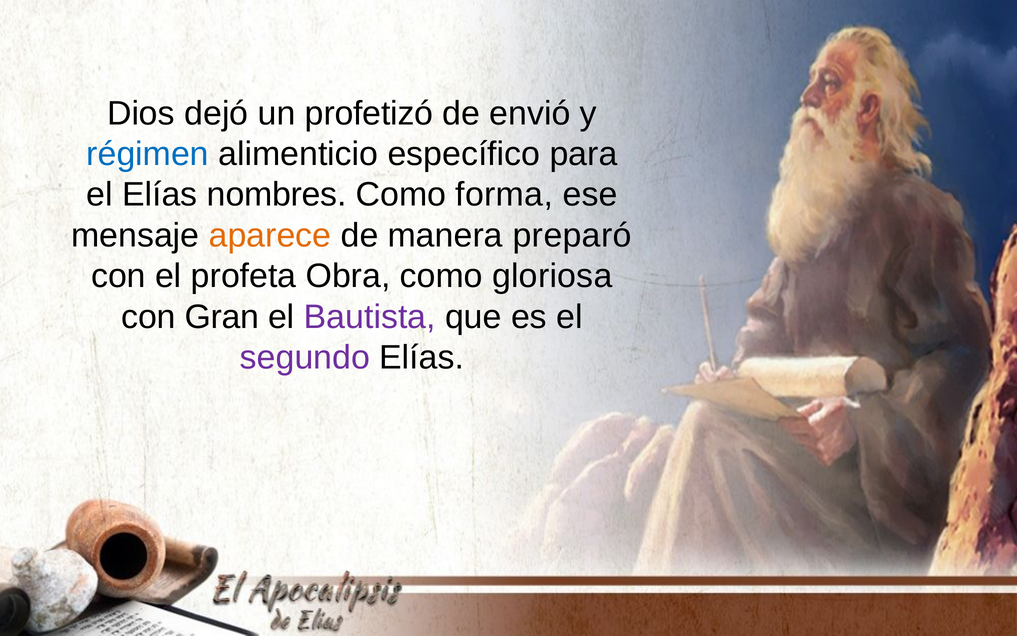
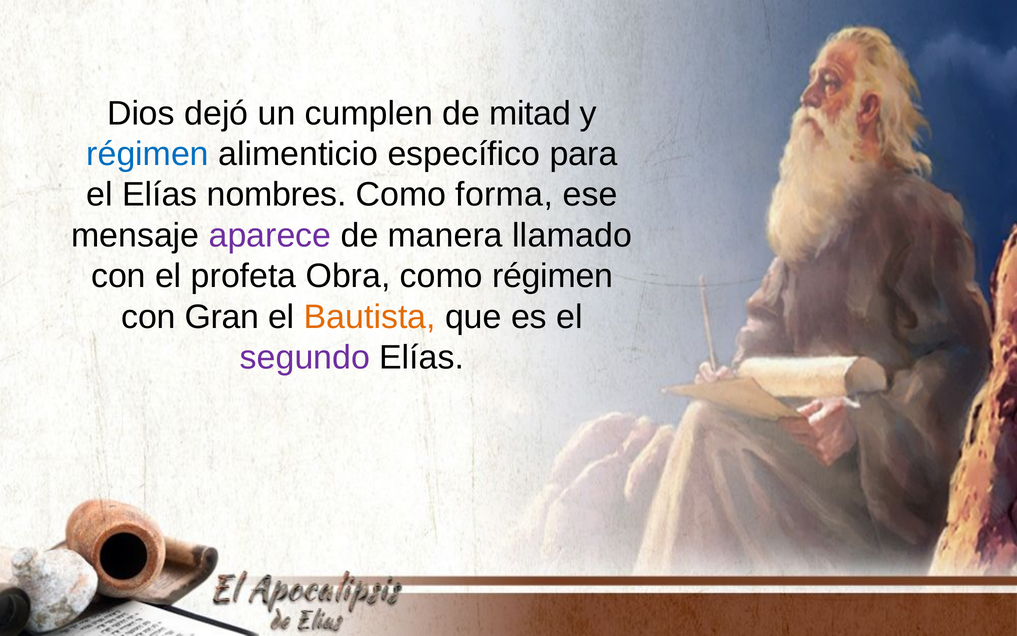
profetizó: profetizó -> cumplen (369, 113)
envió: envió -> mitad (530, 113)
aparece colour: orange -> purple (270, 235)
preparó: preparó -> llamado (572, 235)
como gloriosa: gloriosa -> régimen (553, 276)
Bautista colour: purple -> orange (370, 317)
